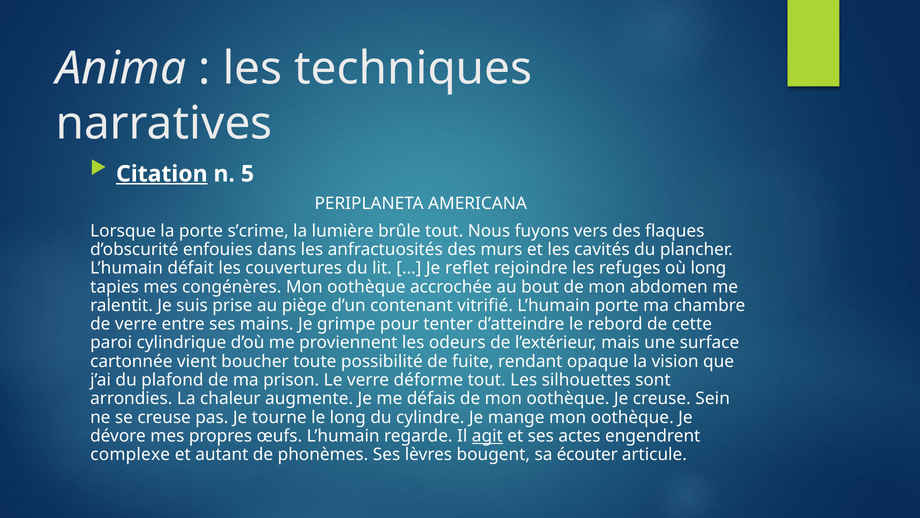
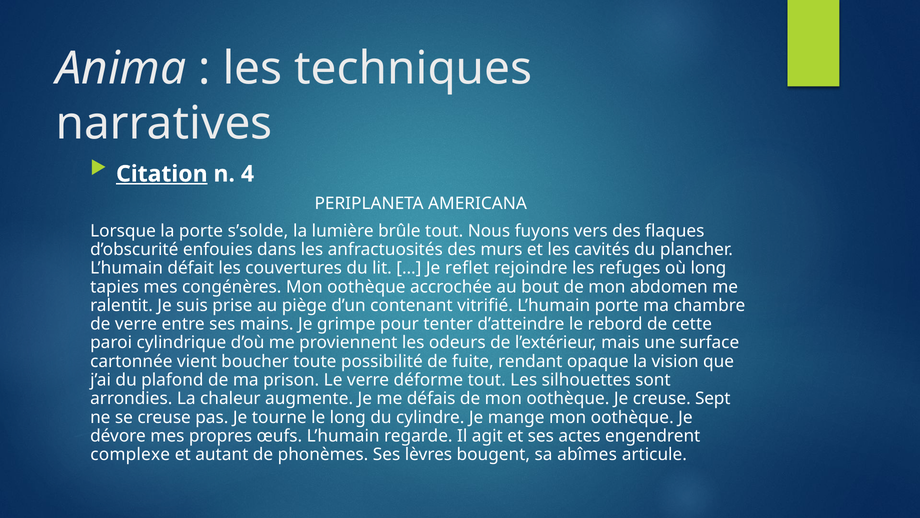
5: 5 -> 4 (247, 174)
s’crime: s’crime -> s’solde (258, 231)
Sein: Sein -> Sept (713, 398)
agit underline: present -> none (487, 436)
écouter: écouter -> abîmes (587, 454)
